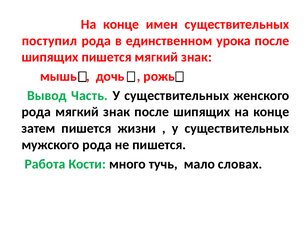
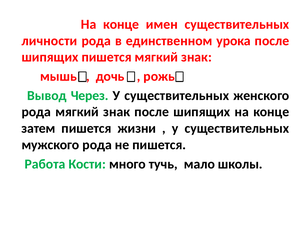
поступил: поступил -> личности (49, 41)
Часть: Часть -> Через (90, 96)
словах: словах -> школы (240, 164)
